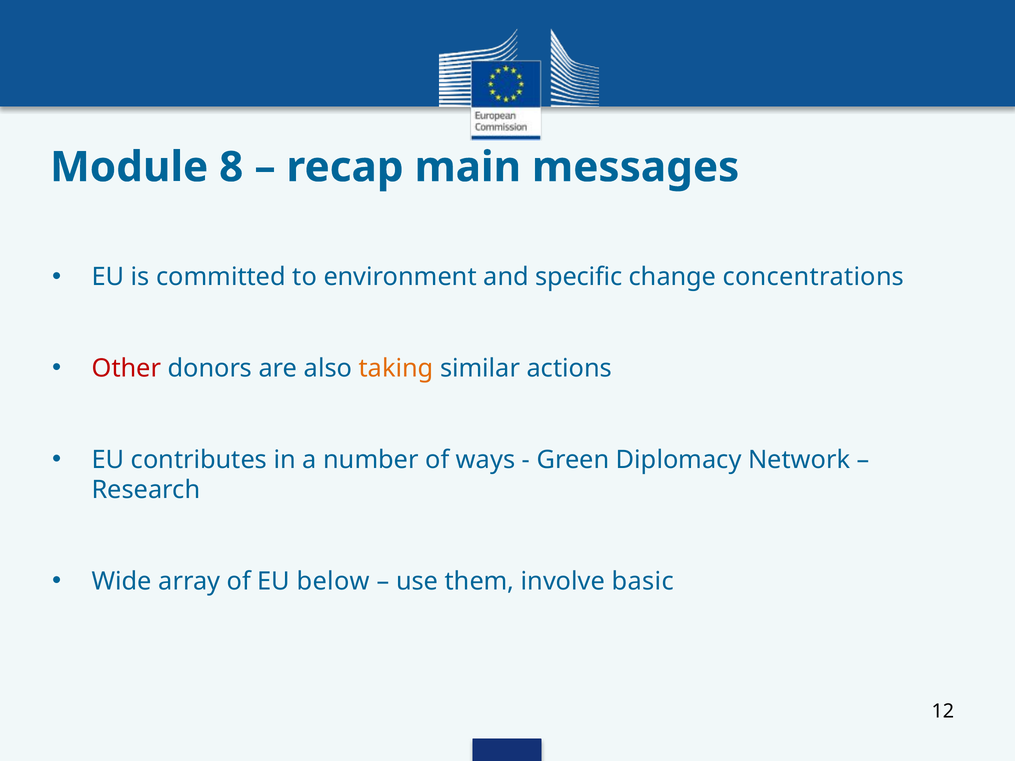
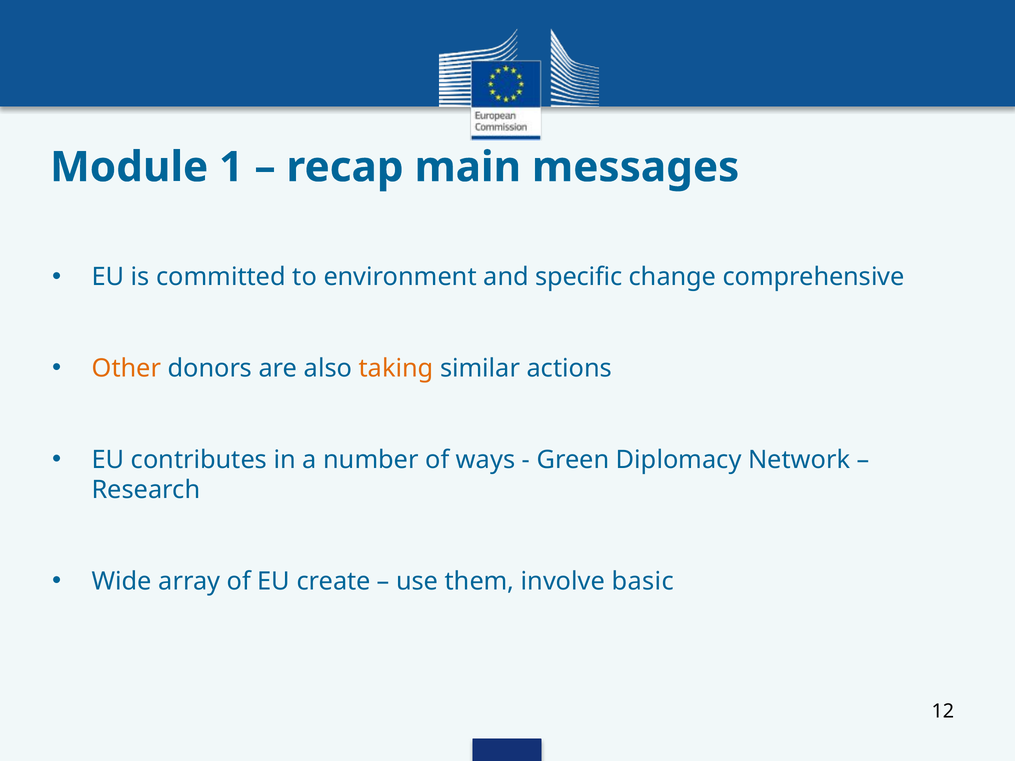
8: 8 -> 1 (231, 167)
concentrations: concentrations -> comprehensive (814, 277)
Other colour: red -> orange (126, 368)
below: below -> create (334, 582)
